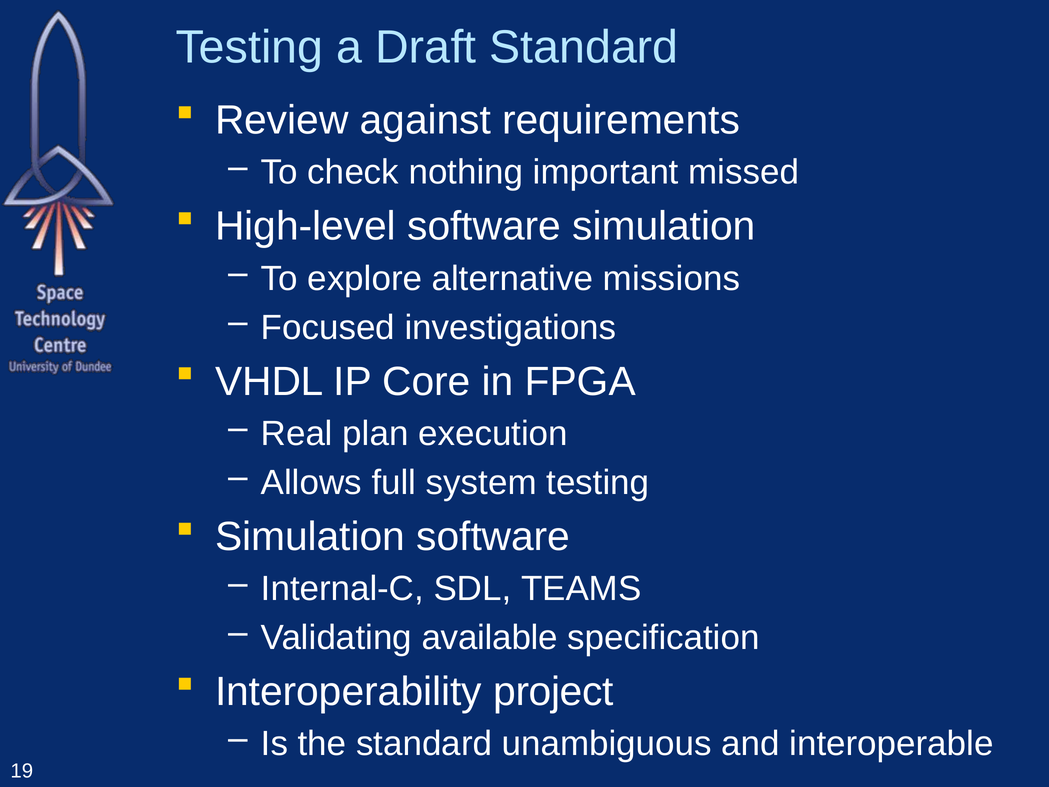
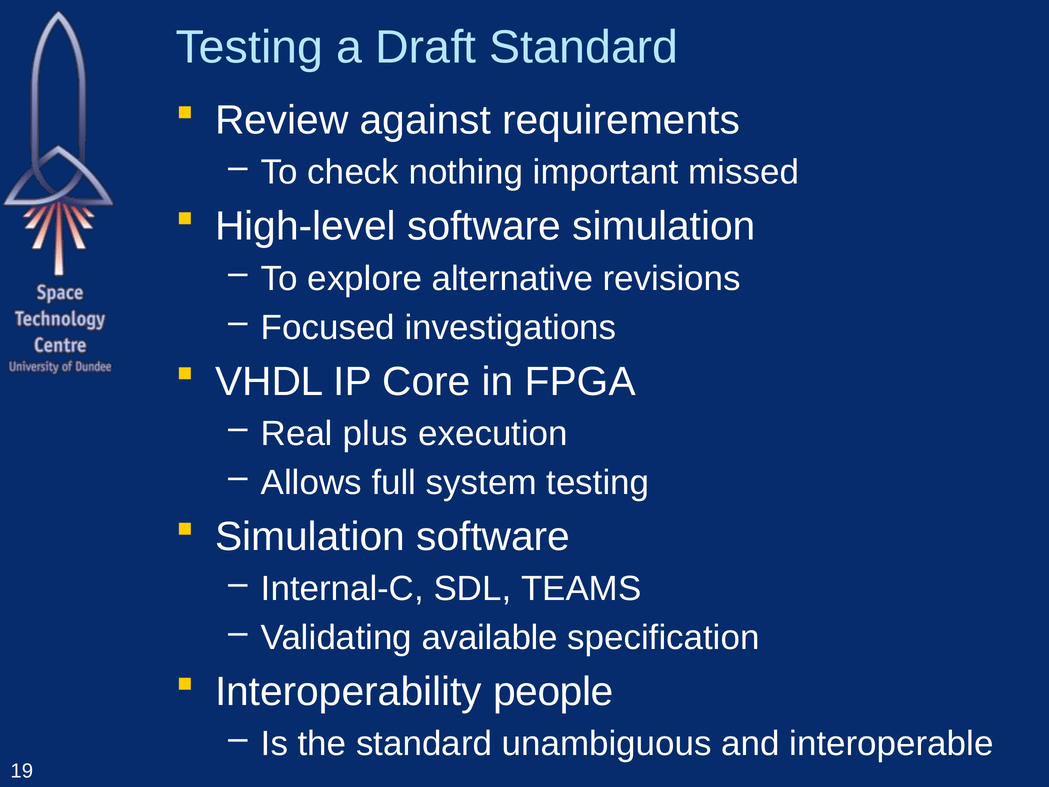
missions: missions -> revisions (672, 278)
plan: plan -> plus (375, 433)
project: project -> people (553, 692)
